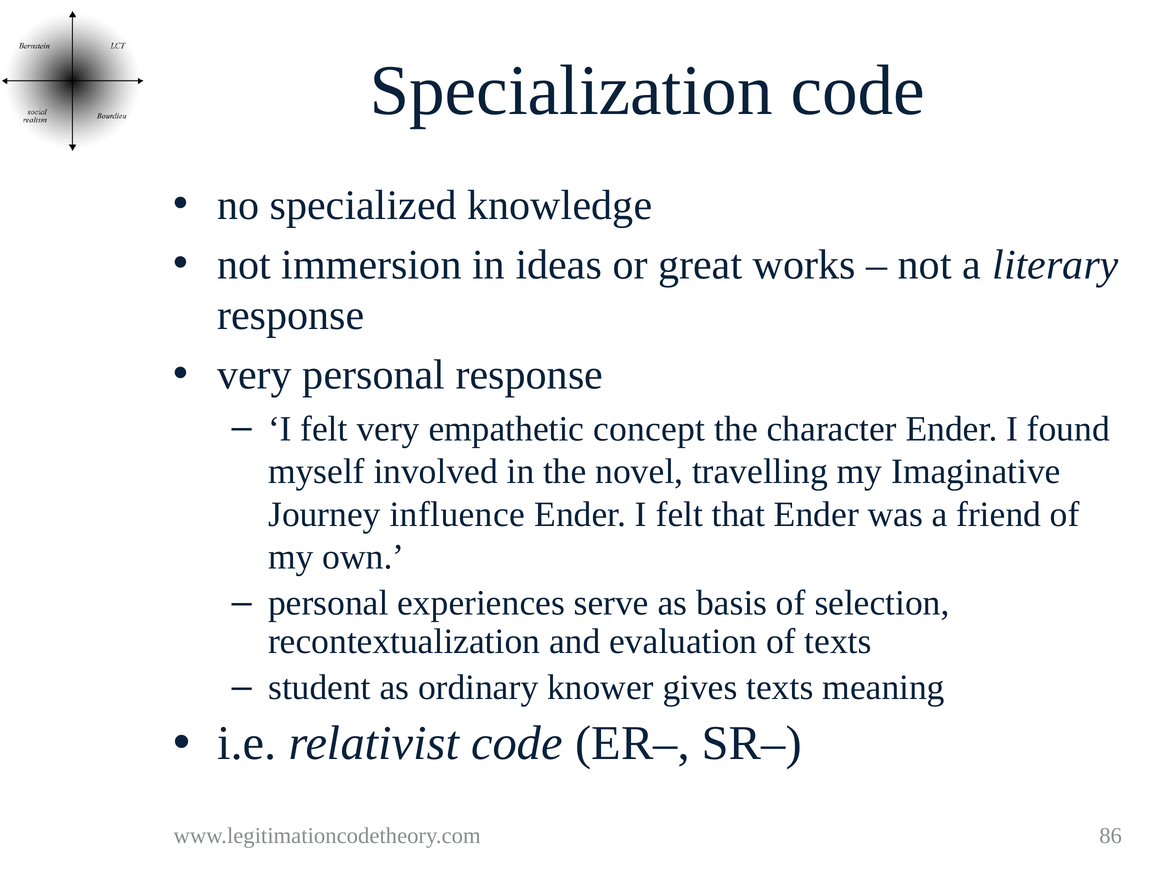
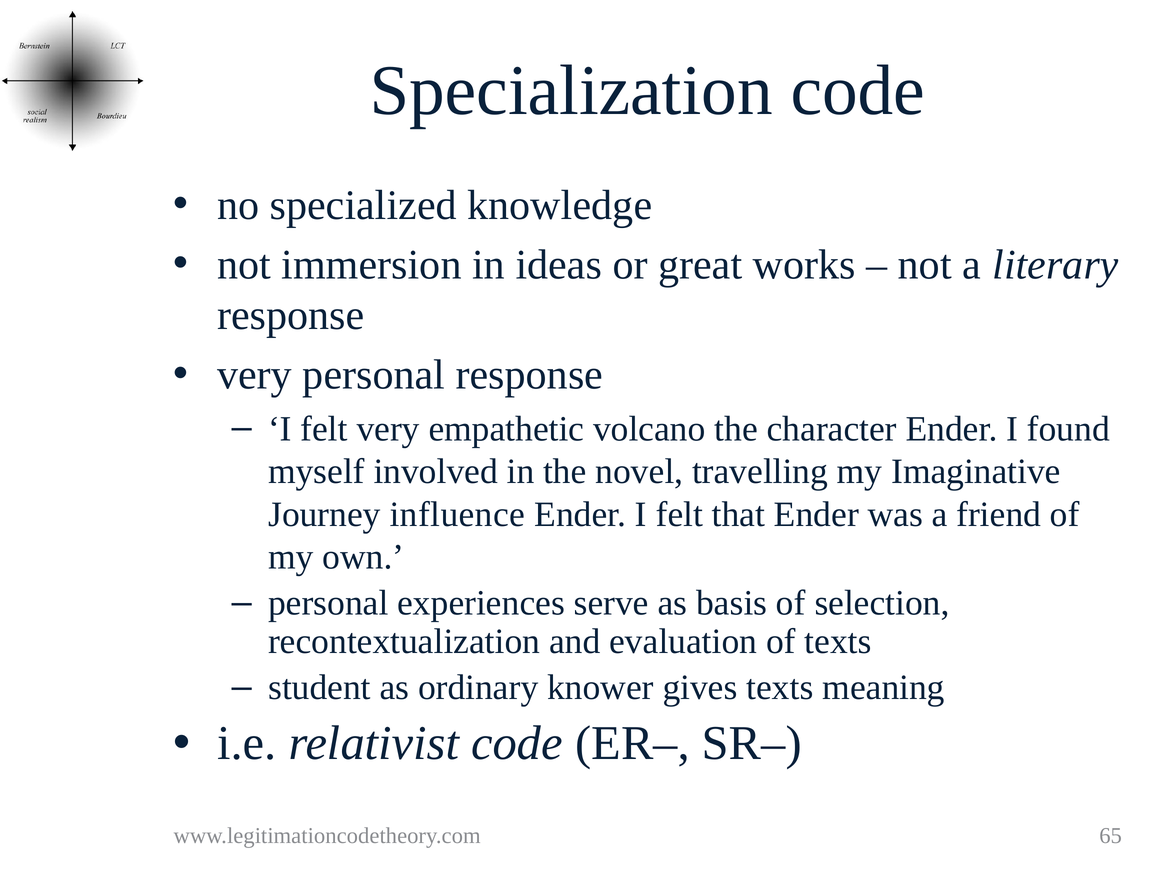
concept: concept -> volcano (649, 429)
86: 86 -> 65 (1111, 835)
